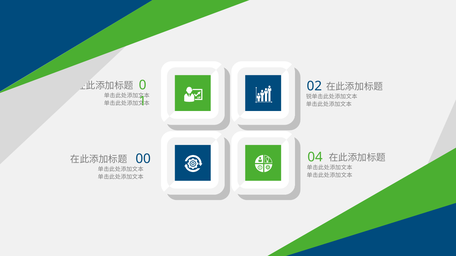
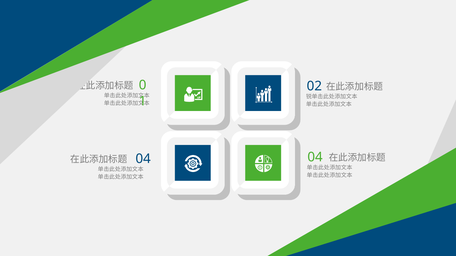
00: 00 -> 04 (143, 159)
